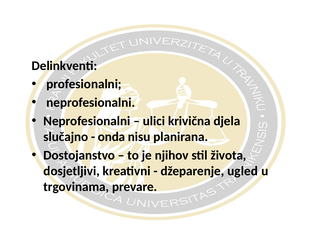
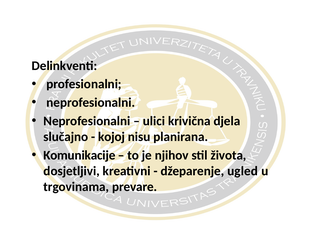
onda: onda -> kojoj (112, 136)
Dostojanstvo: Dostojanstvo -> Komunikacije (79, 155)
